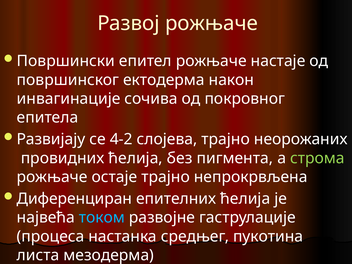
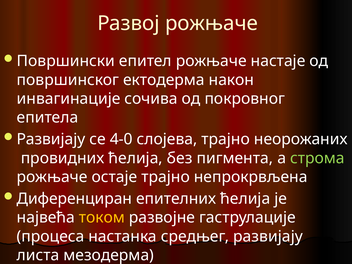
4-2: 4-2 -> 4-0 (121, 139)
током colour: light blue -> yellow (102, 218)
средњег пукотина: пукотина -> развијају (268, 236)
